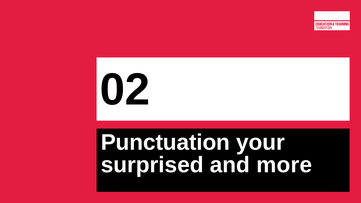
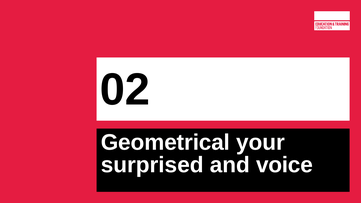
Punctuation: Punctuation -> Geometrical (165, 142)
more: more -> voice (284, 165)
